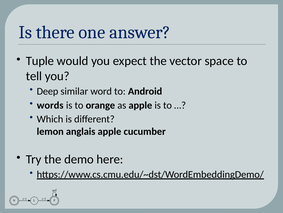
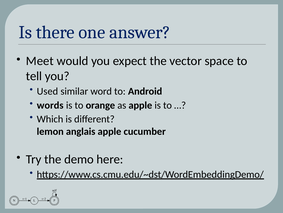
Tuple: Tuple -> Meet (40, 61)
Deep: Deep -> Used (47, 91)
